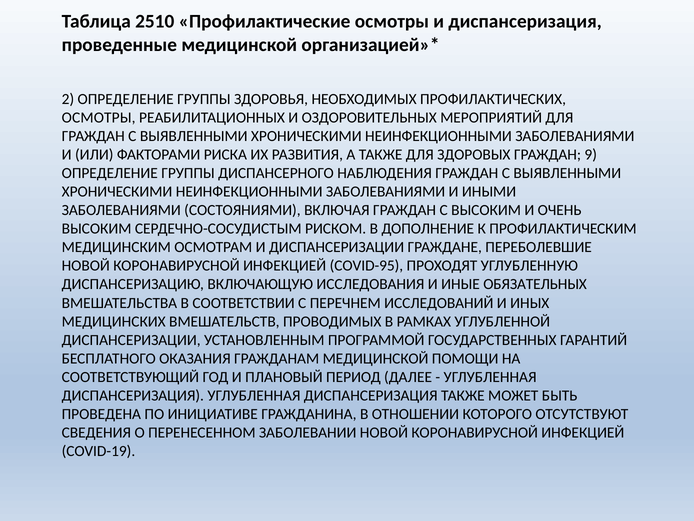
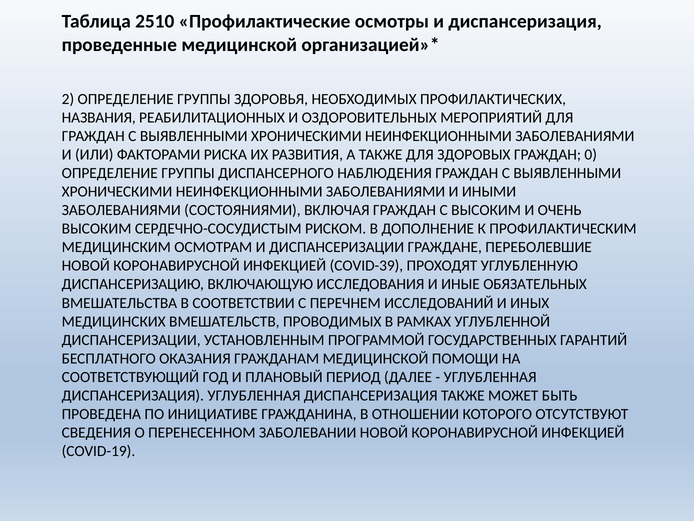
ОСМОТРЫ: ОСМОТРЫ -> НАЗВАНИЯ (99, 118)
9: 9 -> 0 (591, 155)
COVID-95: COVID-95 -> COVID-39 (366, 266)
